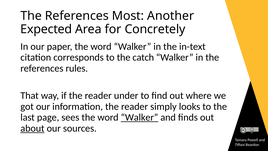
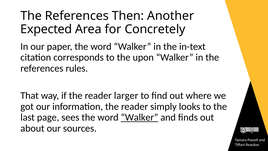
Most: Most -> Then (128, 16)
catch: catch -> upon (143, 57)
under: under -> larger (126, 96)
about underline: present -> none (32, 128)
